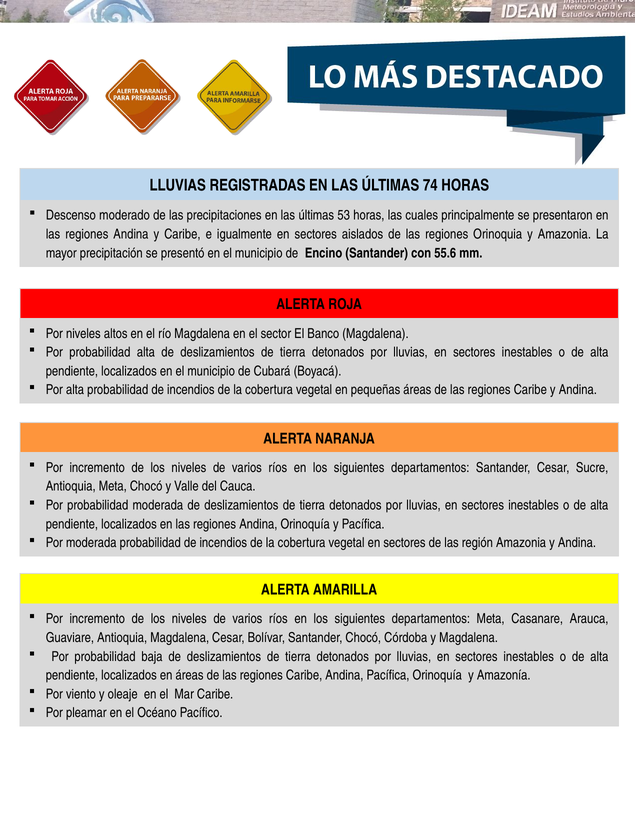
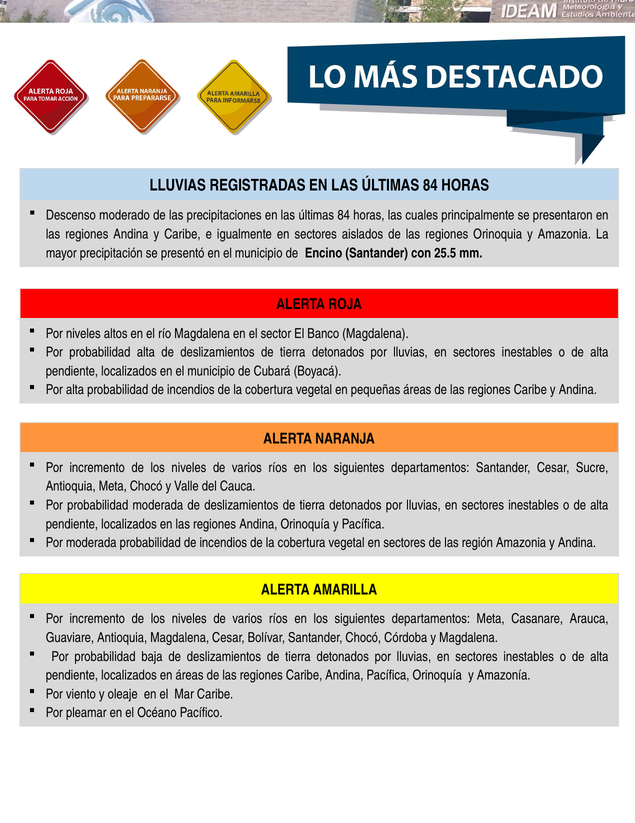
74: 74 -> 84 (430, 185)
53: 53 -> 84 (344, 215)
55.6: 55.6 -> 25.5 (445, 253)
